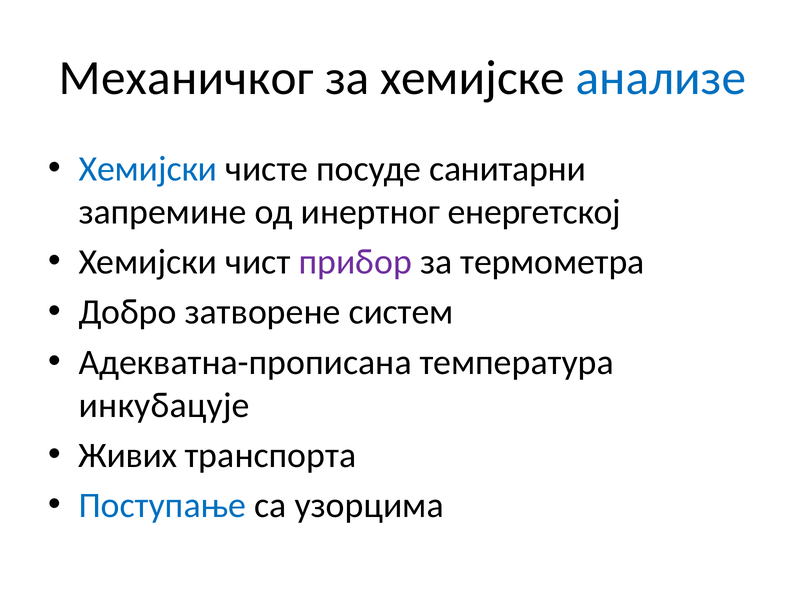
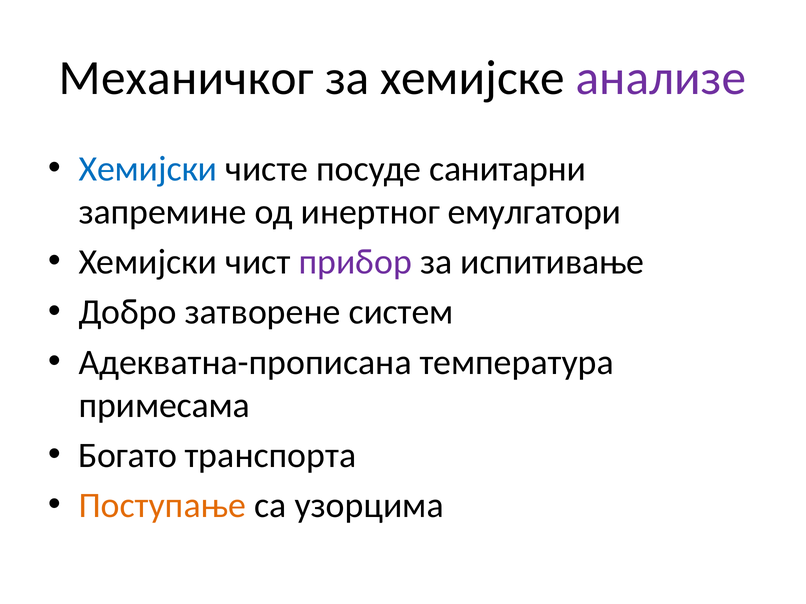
анализе colour: blue -> purple (661, 78)
енергетској: енергетској -> емулгатори (534, 212)
термометра: термометра -> испитивање (552, 262)
инкубацује: инкубацује -> примесама (164, 406)
Живих: Живих -> Богато (128, 456)
Поступање colour: blue -> orange (162, 506)
